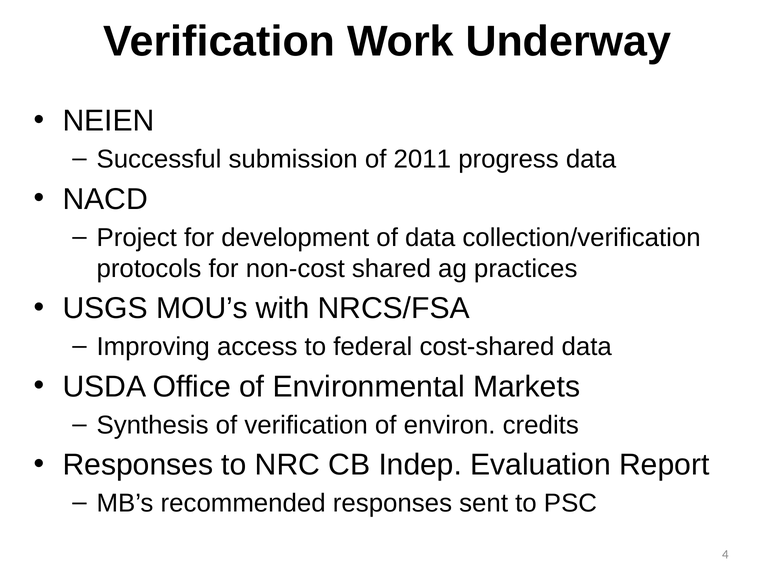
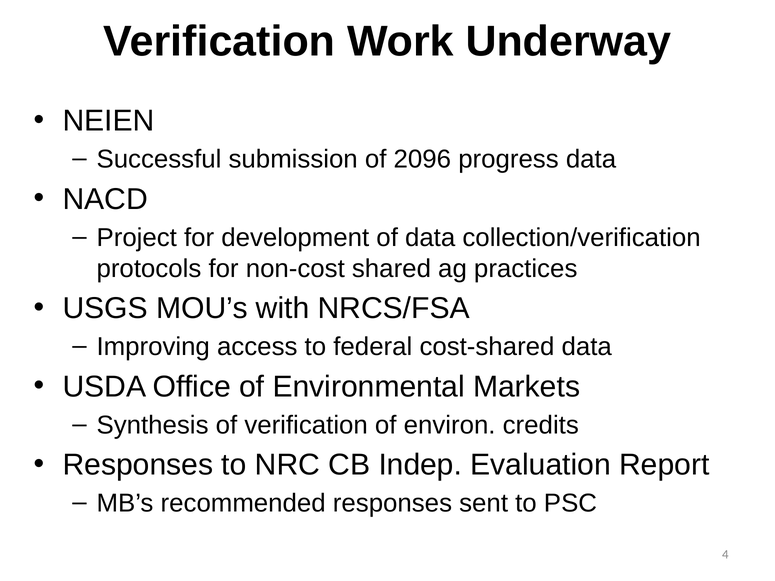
2011: 2011 -> 2096 (422, 159)
